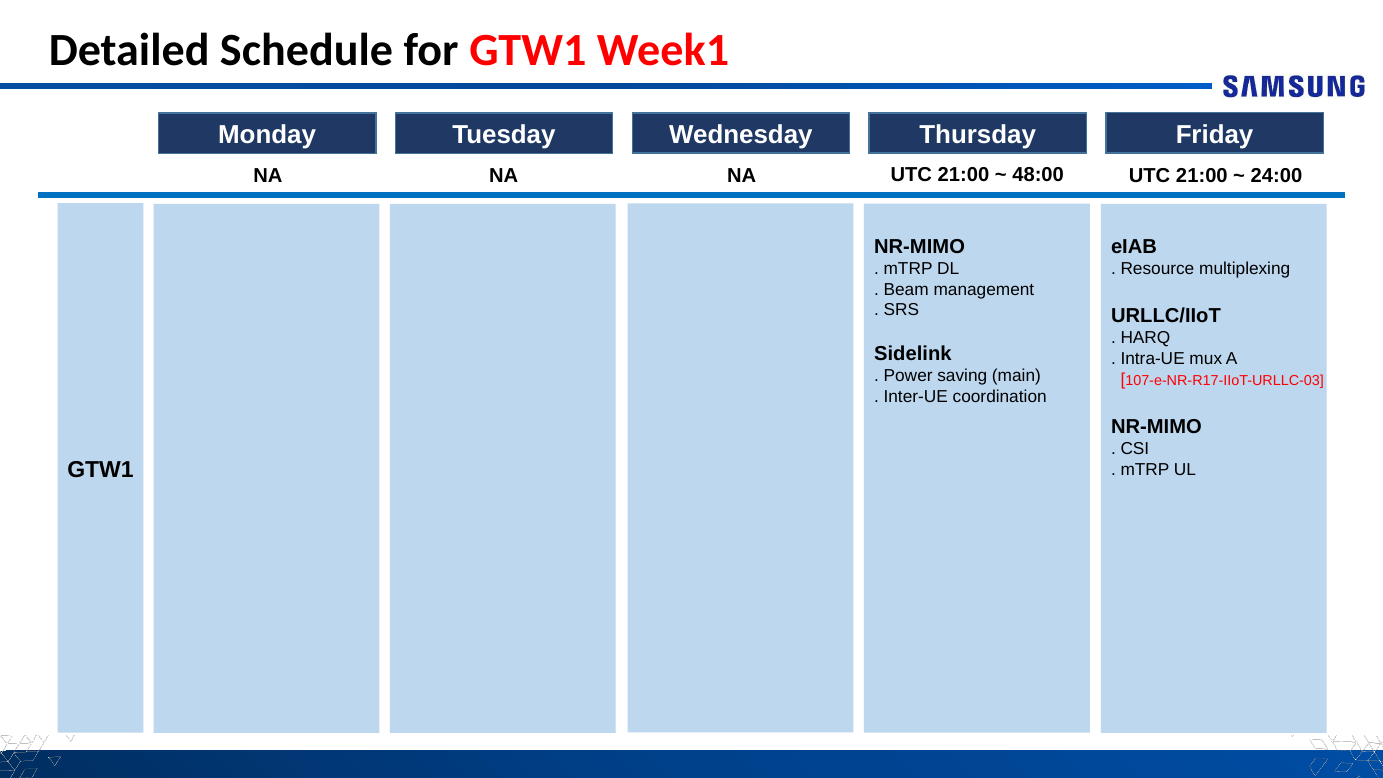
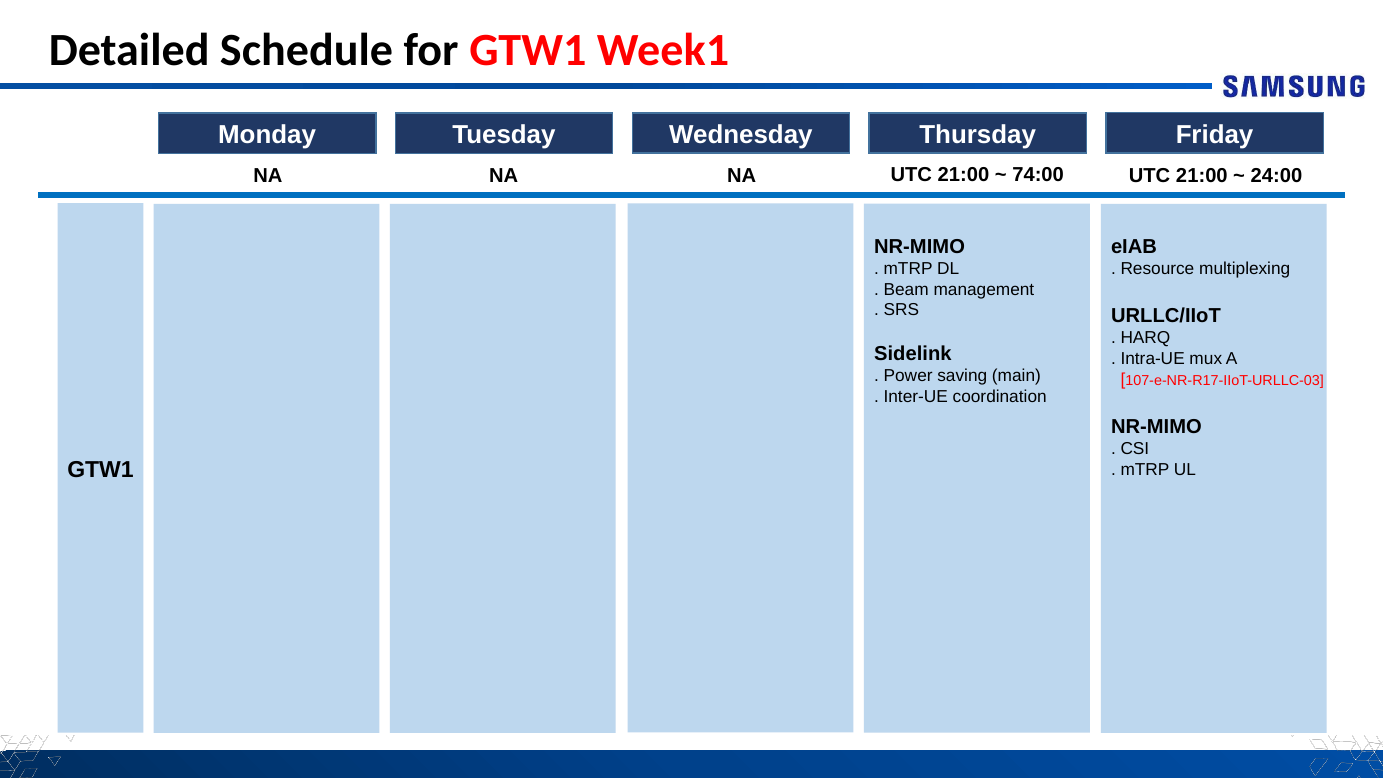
48:00: 48:00 -> 74:00 (1038, 175)
